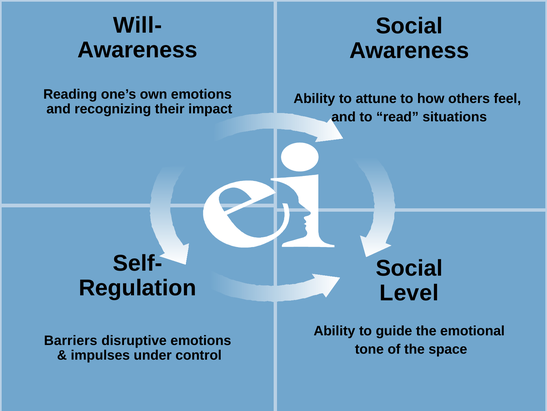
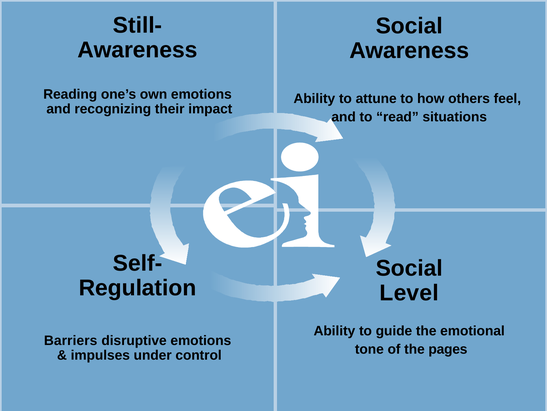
Will-: Will- -> Still- (138, 25)
space: space -> pages (448, 349)
